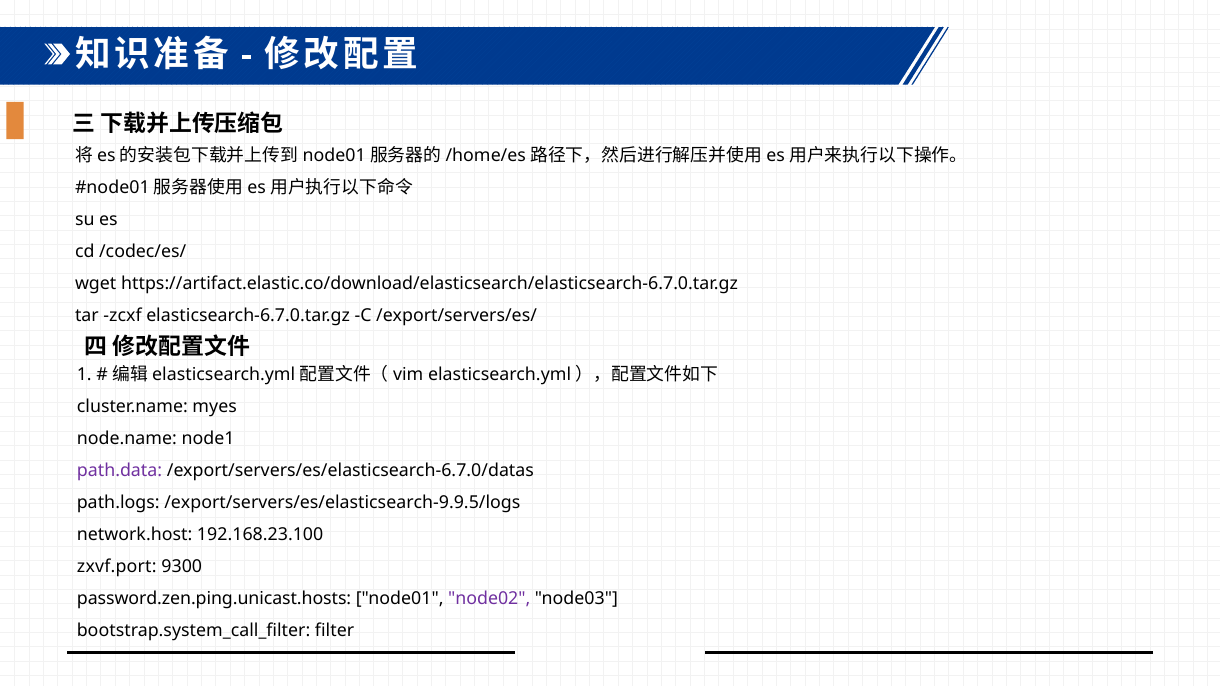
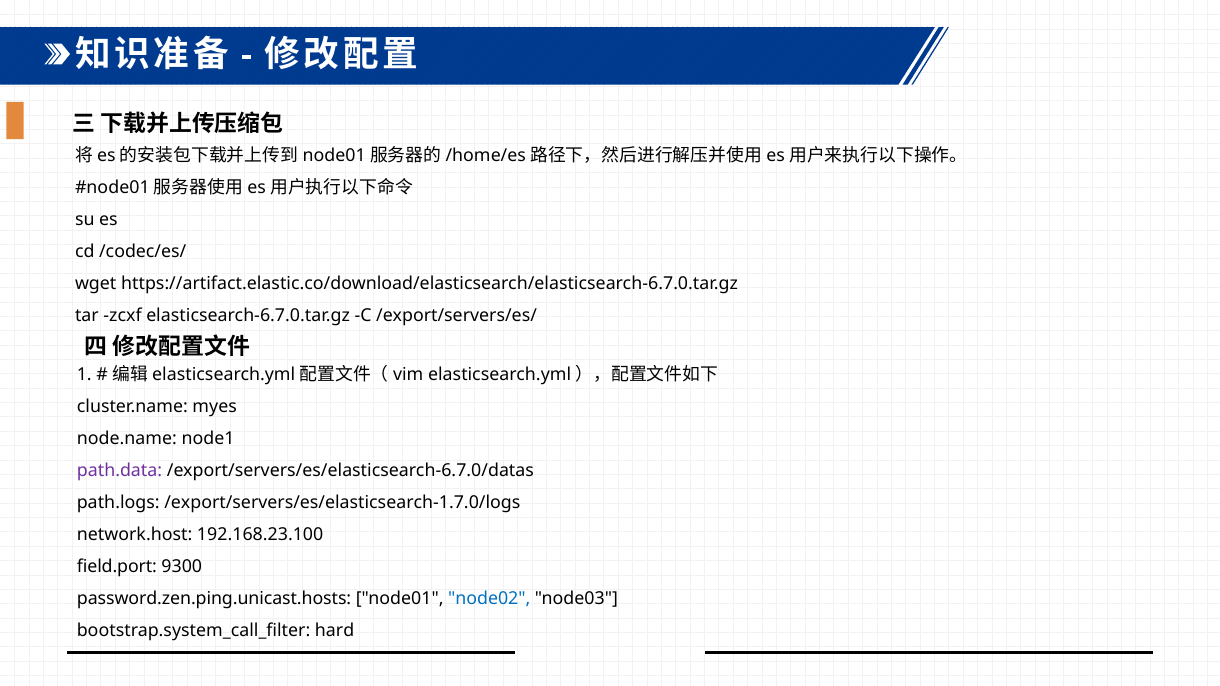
/export/servers/es/elasticsearch-9.9.5/logs: /export/servers/es/elasticsearch-9.9.5/logs -> /export/servers/es/elasticsearch-1.7.0/logs (342, 503)
zxvf.port: zxvf.port -> field.port (117, 567)
node02 colour: purple -> blue (489, 599)
filter: filter -> hard (335, 631)
